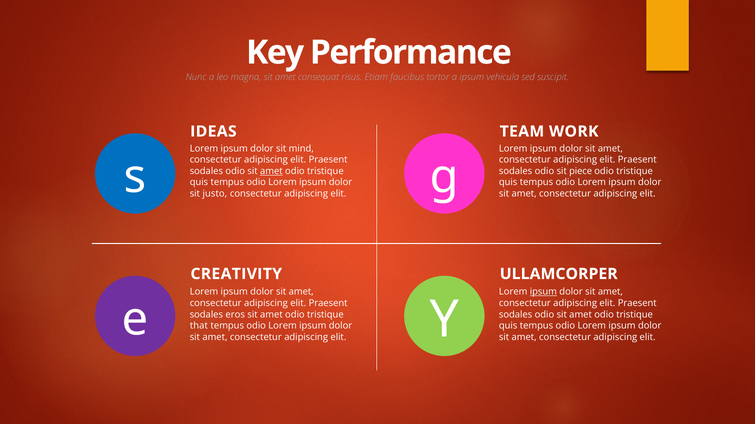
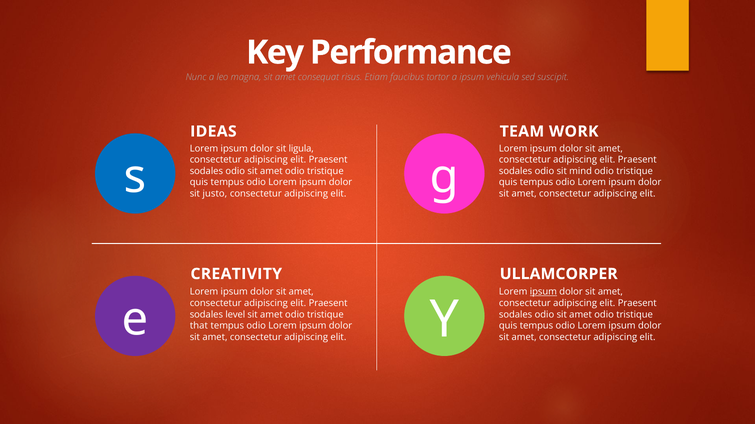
mind: mind -> ligula (301, 149)
amet underline: present -> none (271, 171)
piece: piece -> mind (581, 171)
eros: eros -> level (235, 315)
